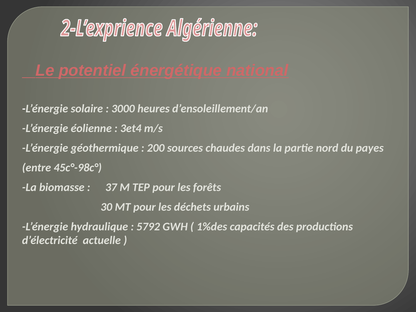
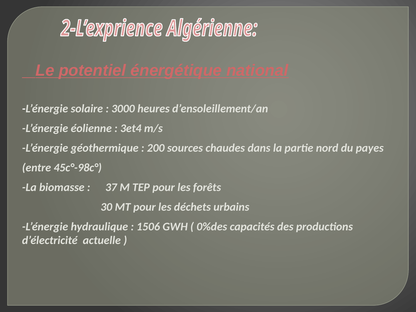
5792: 5792 -> 1506 (148, 227)
1%des: 1%des -> 0%des (212, 227)
